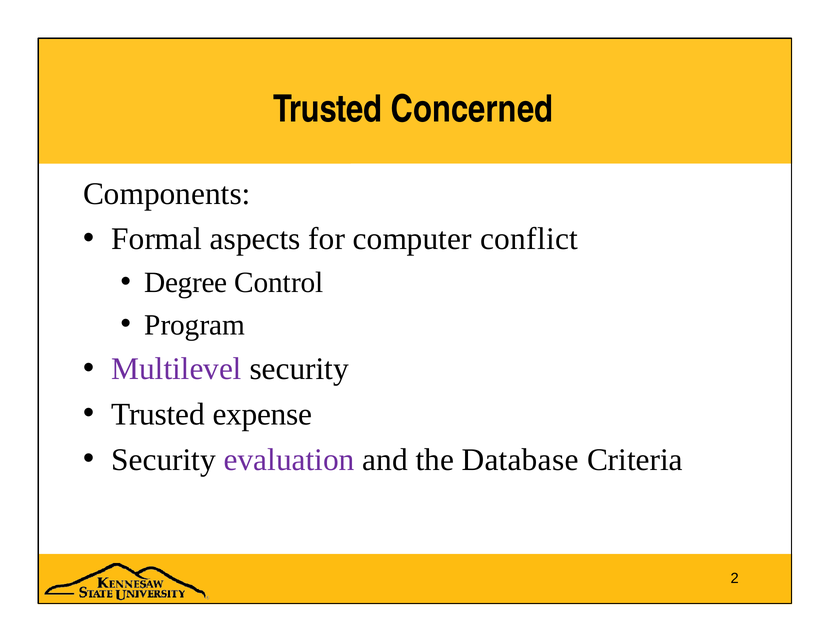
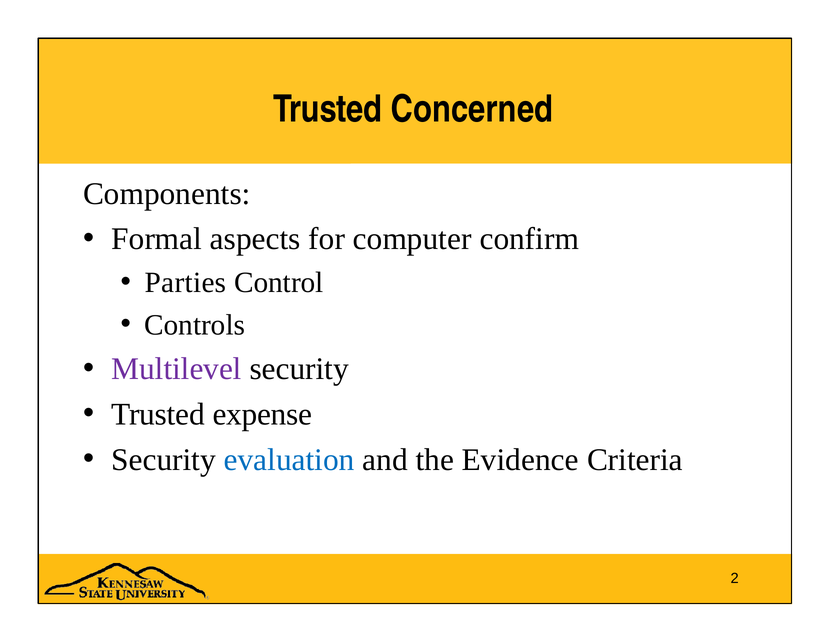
conflict: conflict -> confirm (529, 239)
Degree: Degree -> Parties (185, 282)
Program: Program -> Controls (195, 325)
evaluation colour: purple -> blue (289, 459)
Database: Database -> Evidence (520, 459)
